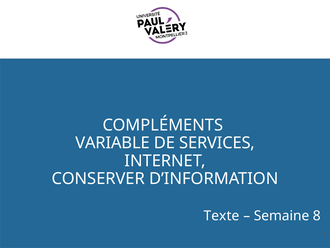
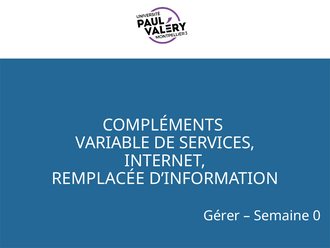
CONSERVER: CONSERVER -> REMPLACÉE (98, 178)
Texte: Texte -> Gérer (222, 215)
8: 8 -> 0 (317, 215)
